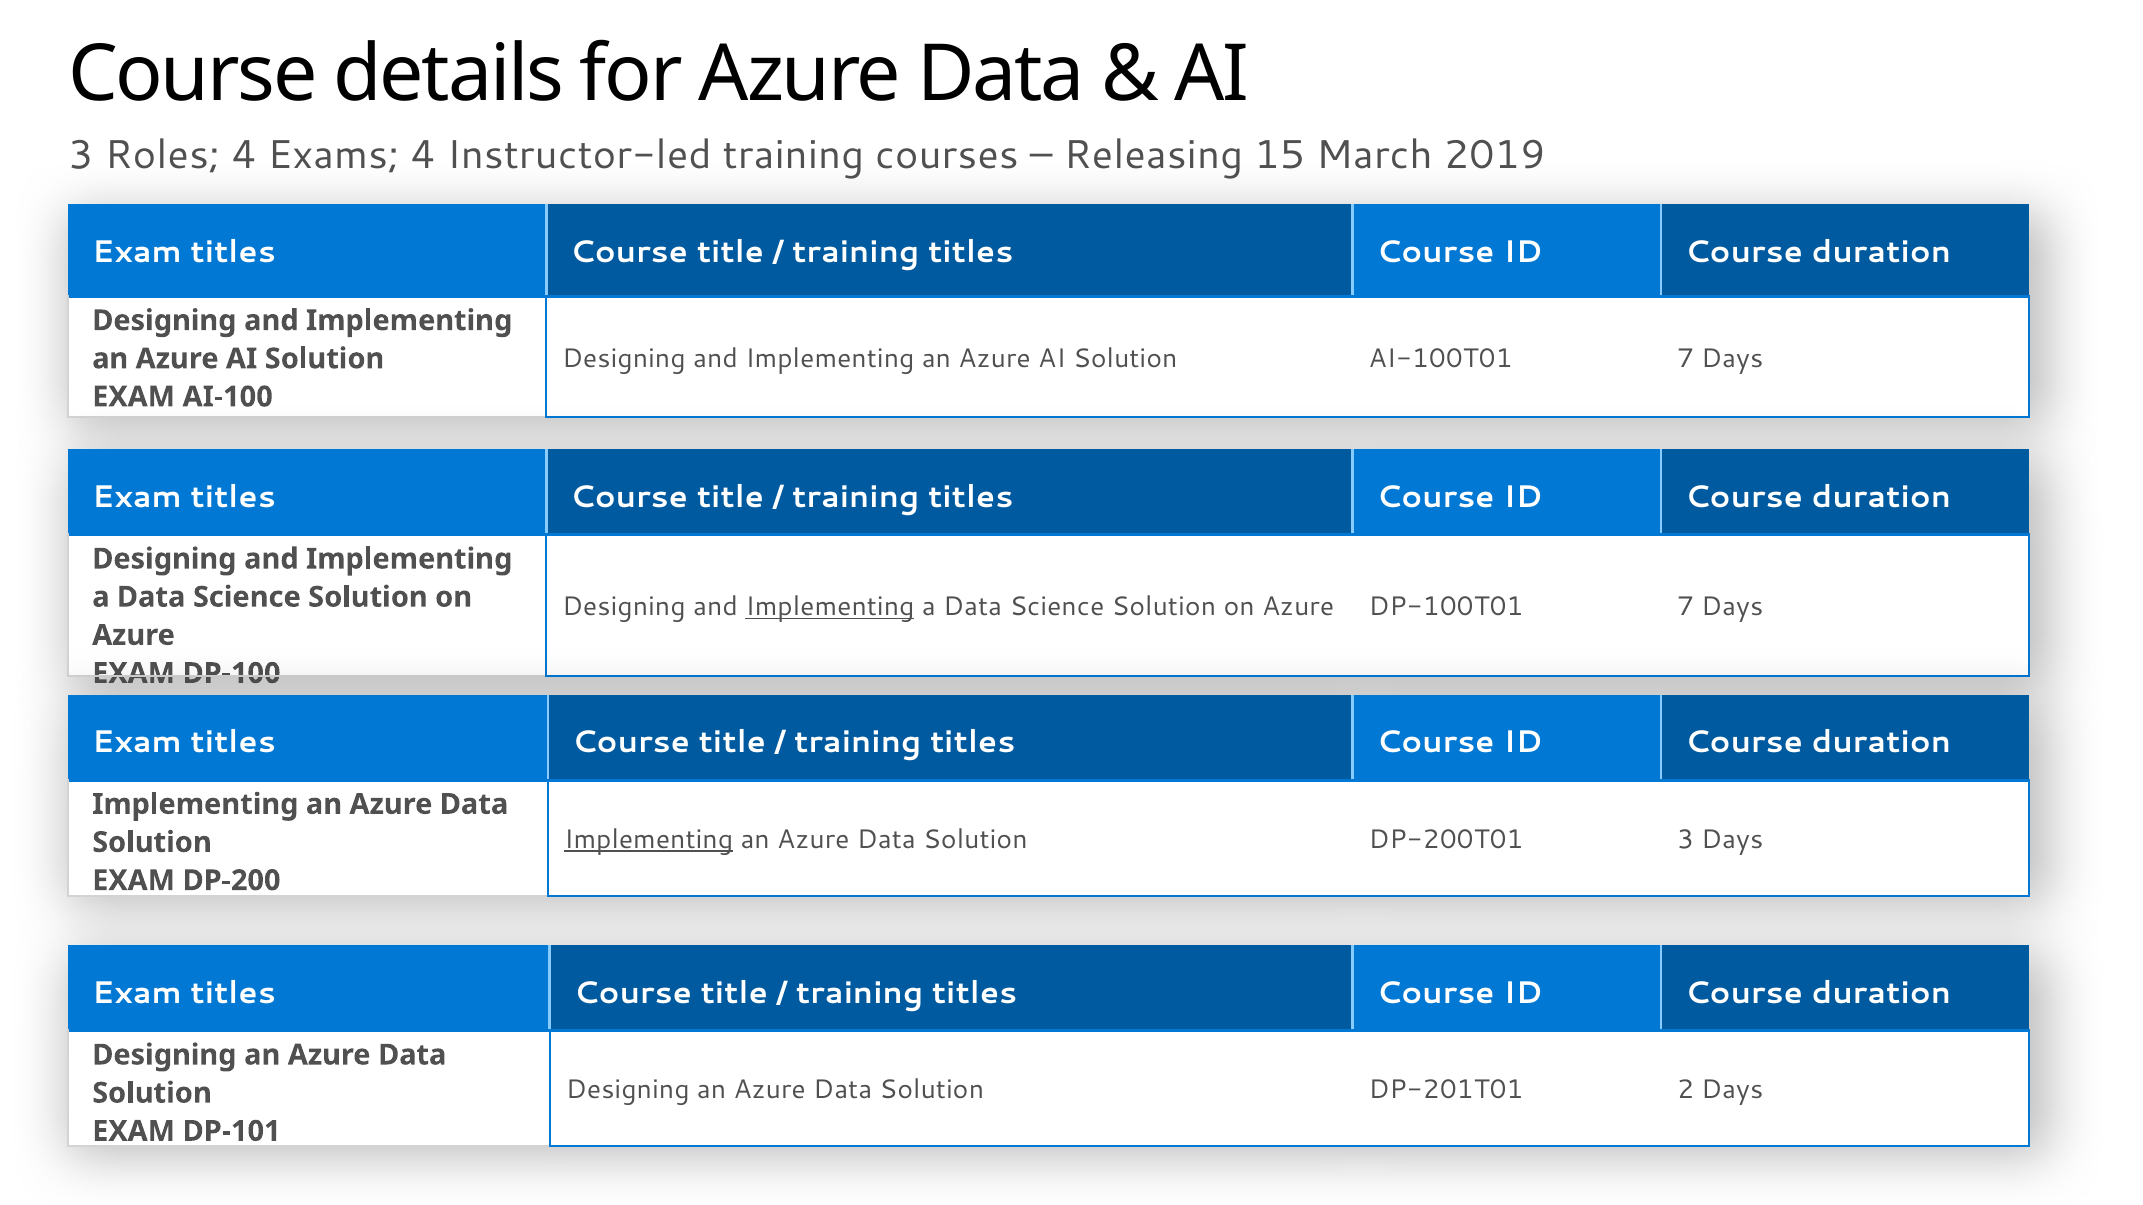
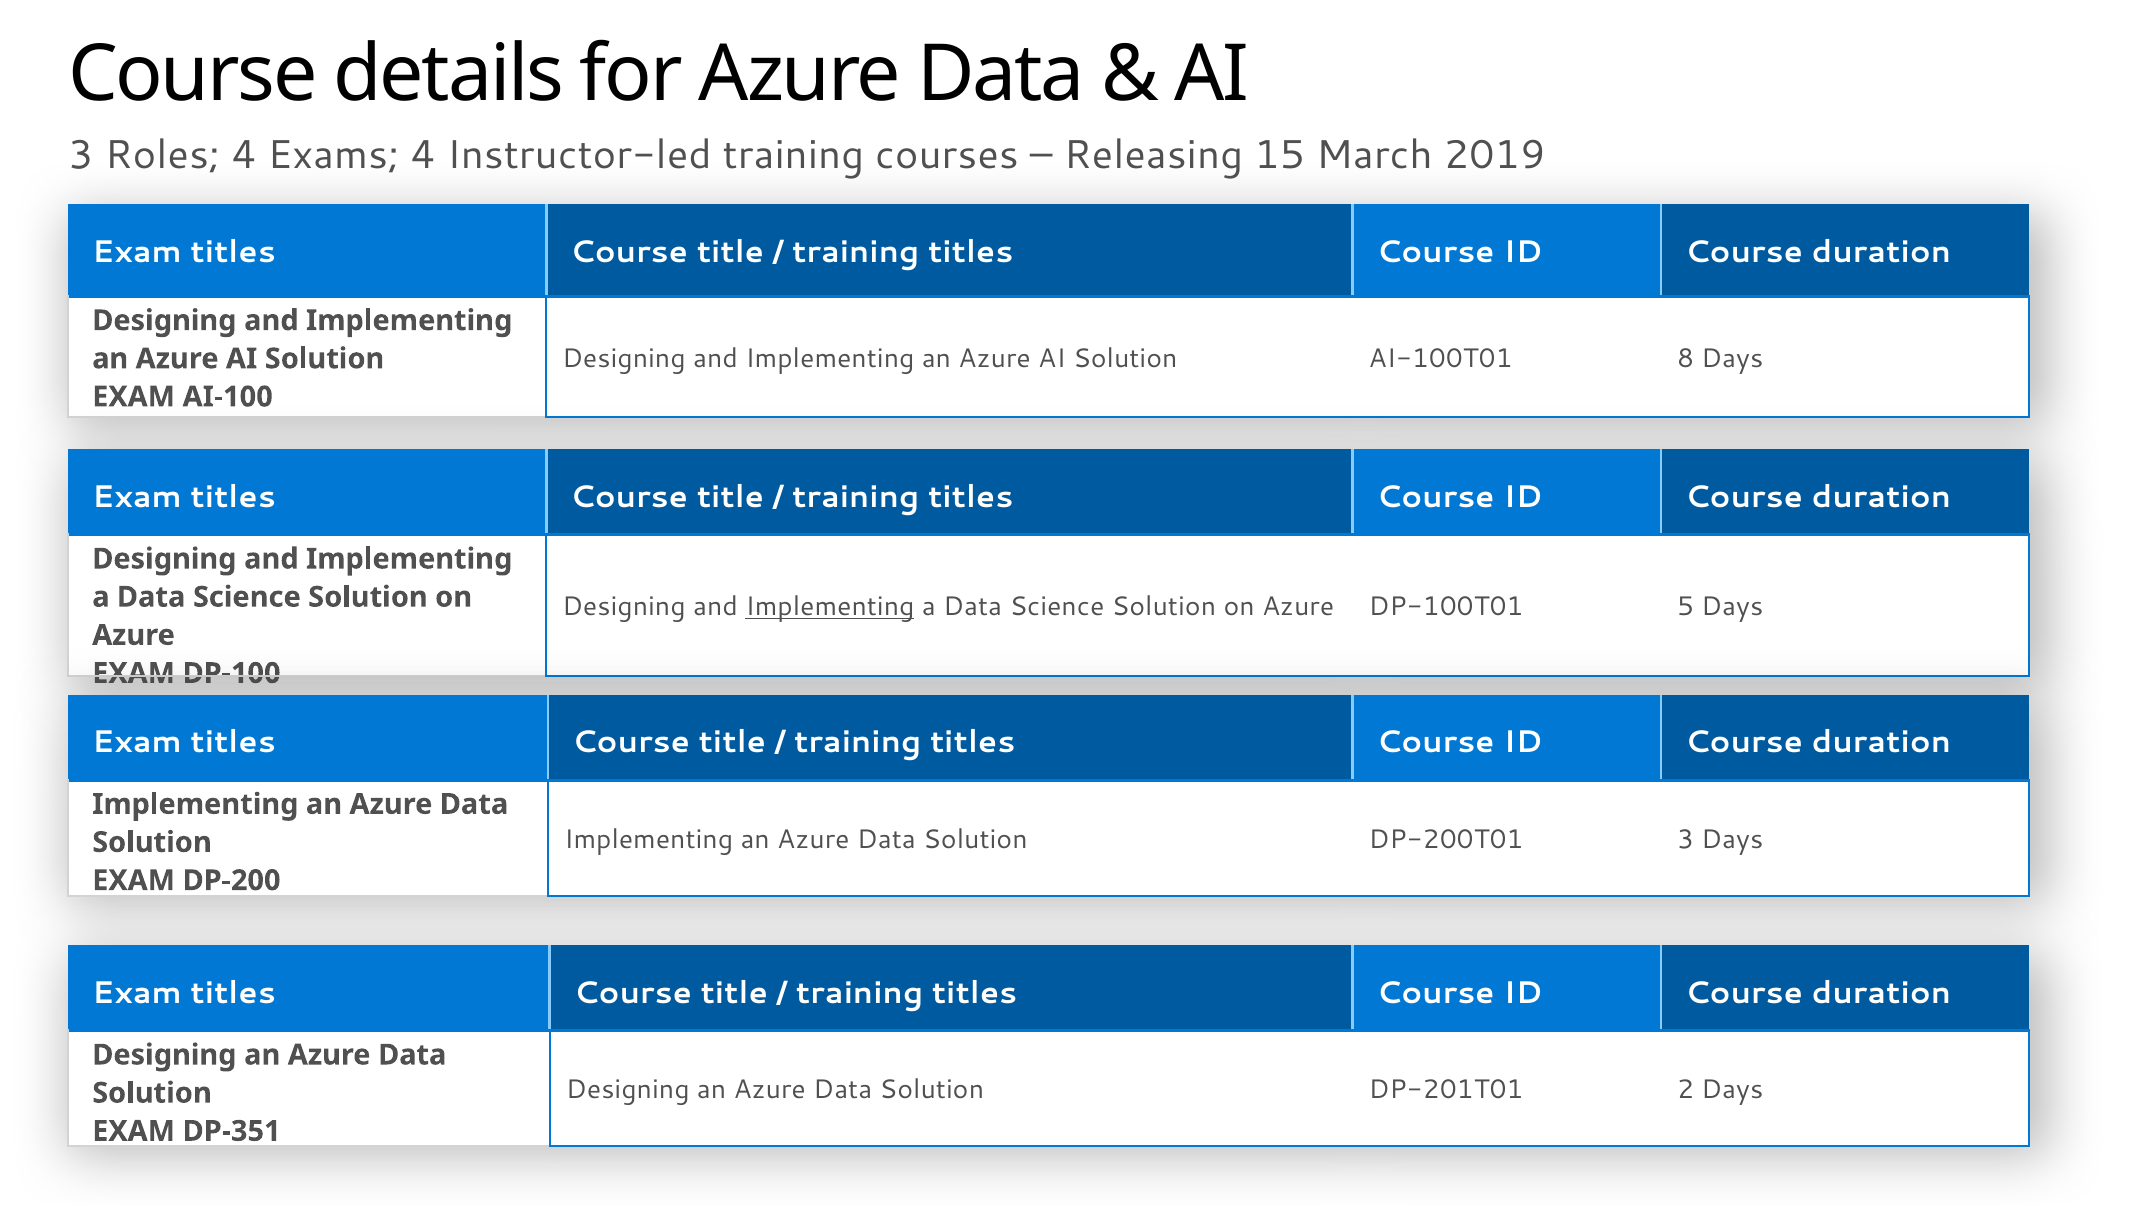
AI-100T01 7: 7 -> 8 (1686, 358)
DP-100T01 7: 7 -> 5 (1686, 607)
Implementing underline: present -> none (649, 840)
DP-101: DP-101 -> DP-351 (232, 1132)
